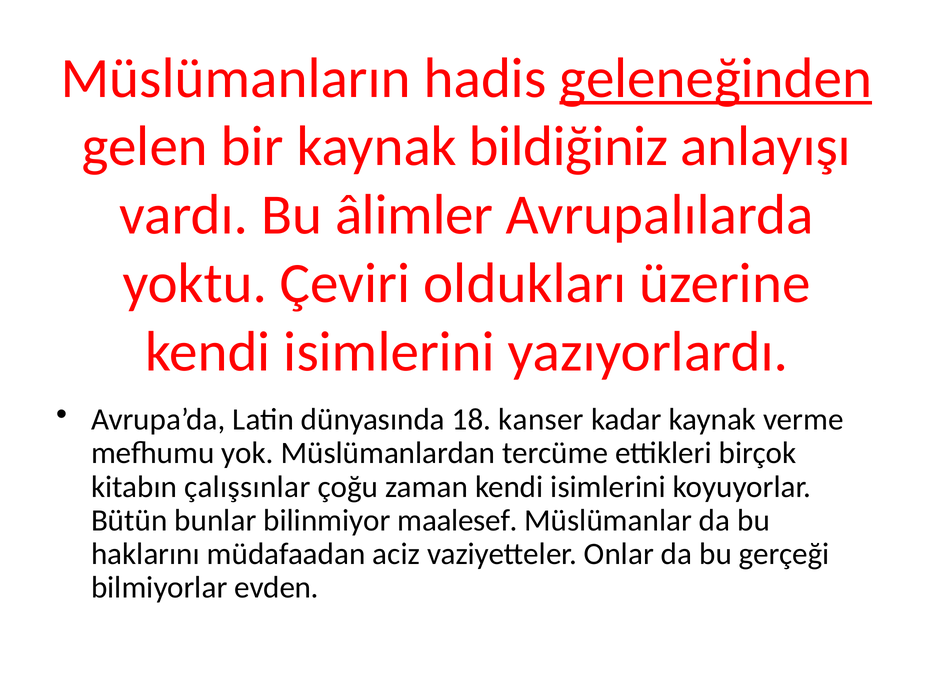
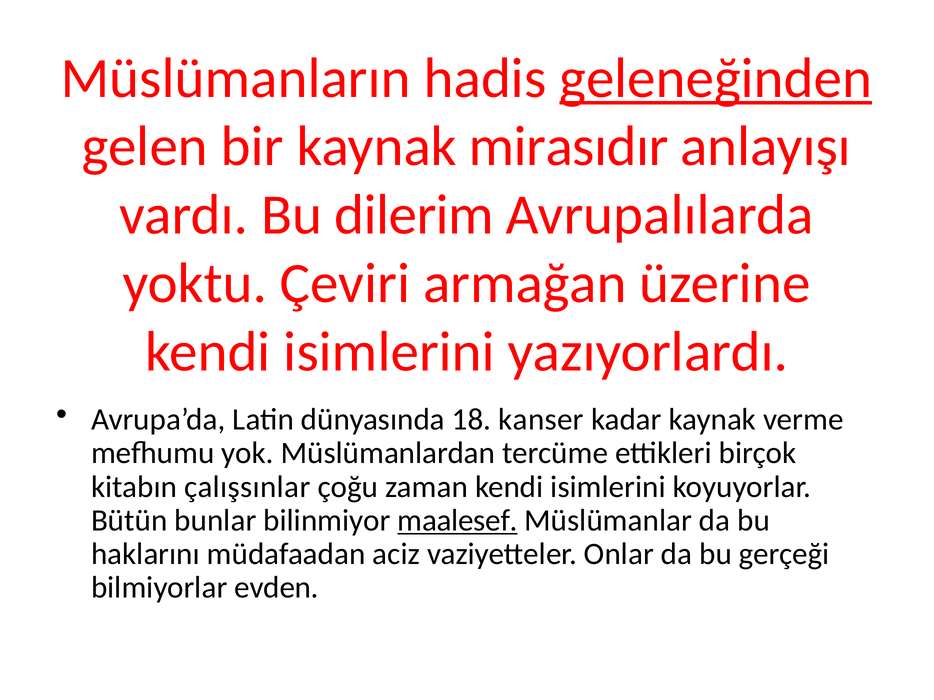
bildiğiniz: bildiğiniz -> mirasıdır (569, 147)
âlimler: âlimler -> dilerim (414, 215)
oldukları: oldukları -> armağan (525, 284)
maalesef underline: none -> present (458, 521)
